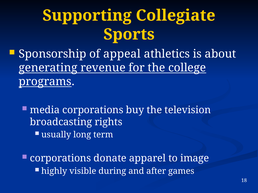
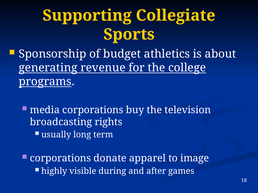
appeal: appeal -> budget (122, 54)
